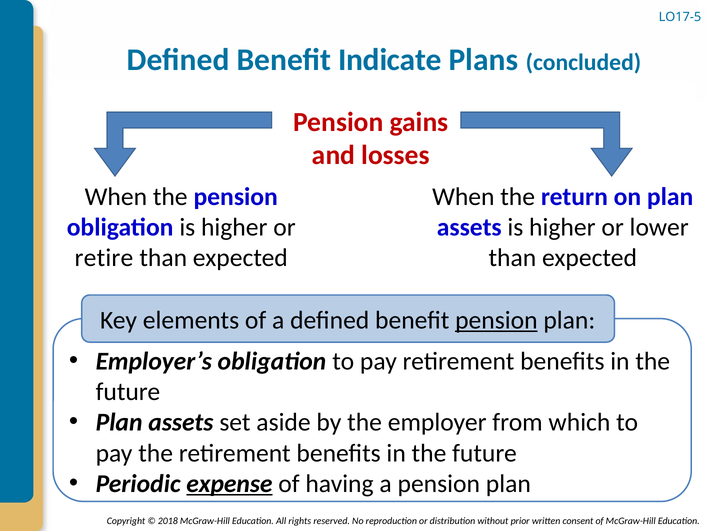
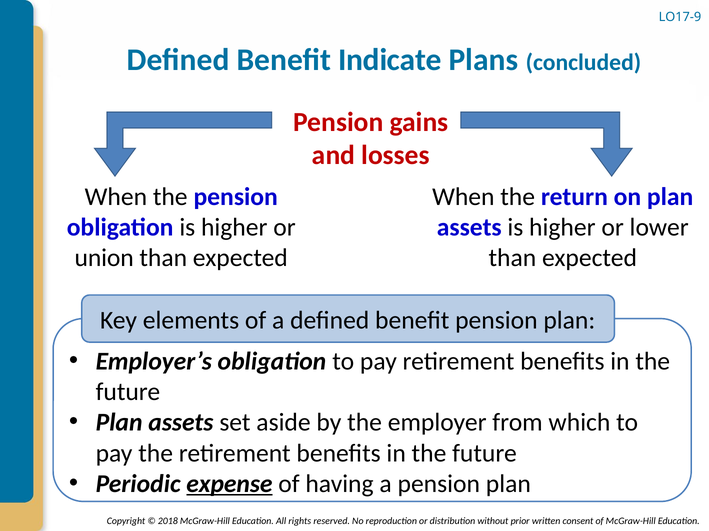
LO17-5: LO17-5 -> LO17-9 (680, 17)
retire: retire -> union (104, 258)
pension underline: present -> none (496, 321)
